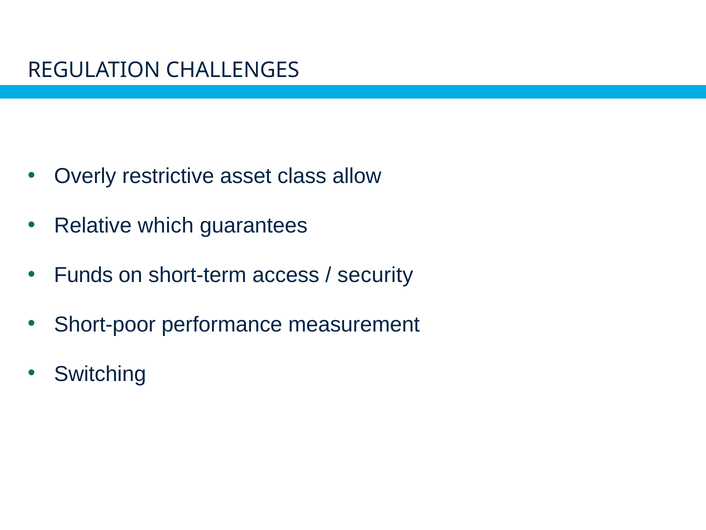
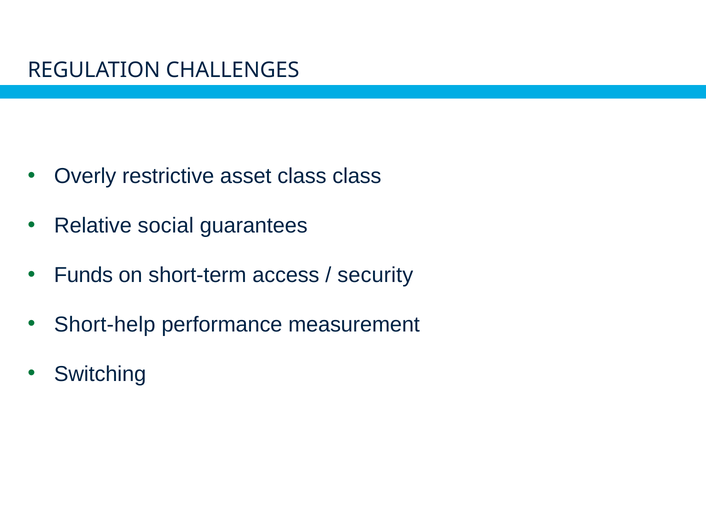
class allow: allow -> class (357, 176)
which: which -> social (166, 225)
Short-poor: Short-poor -> Short-help (105, 324)
